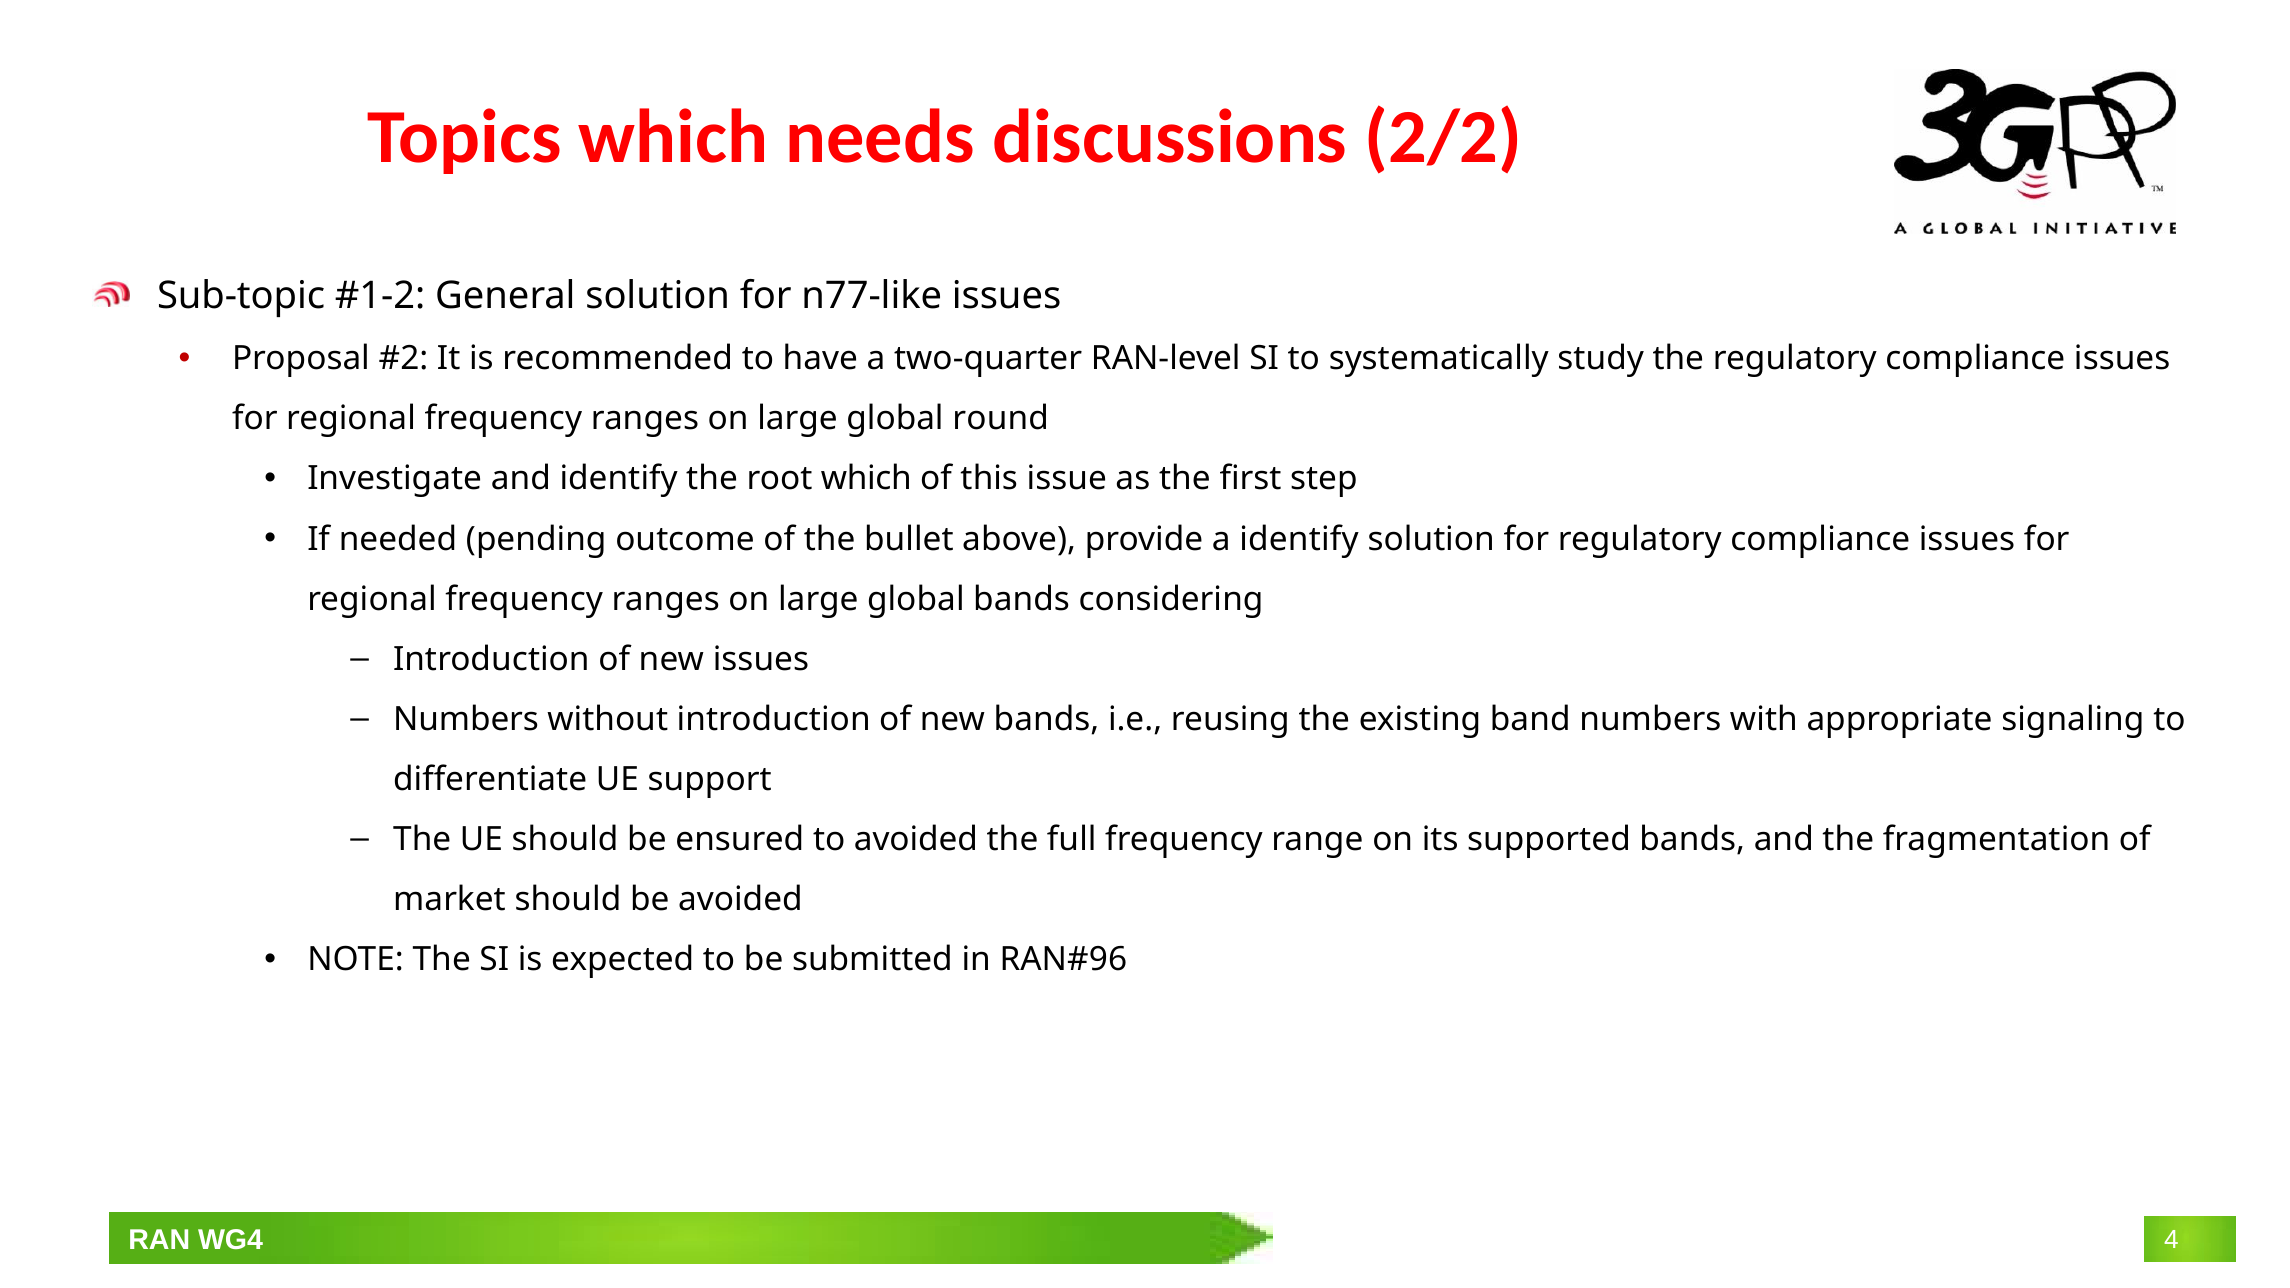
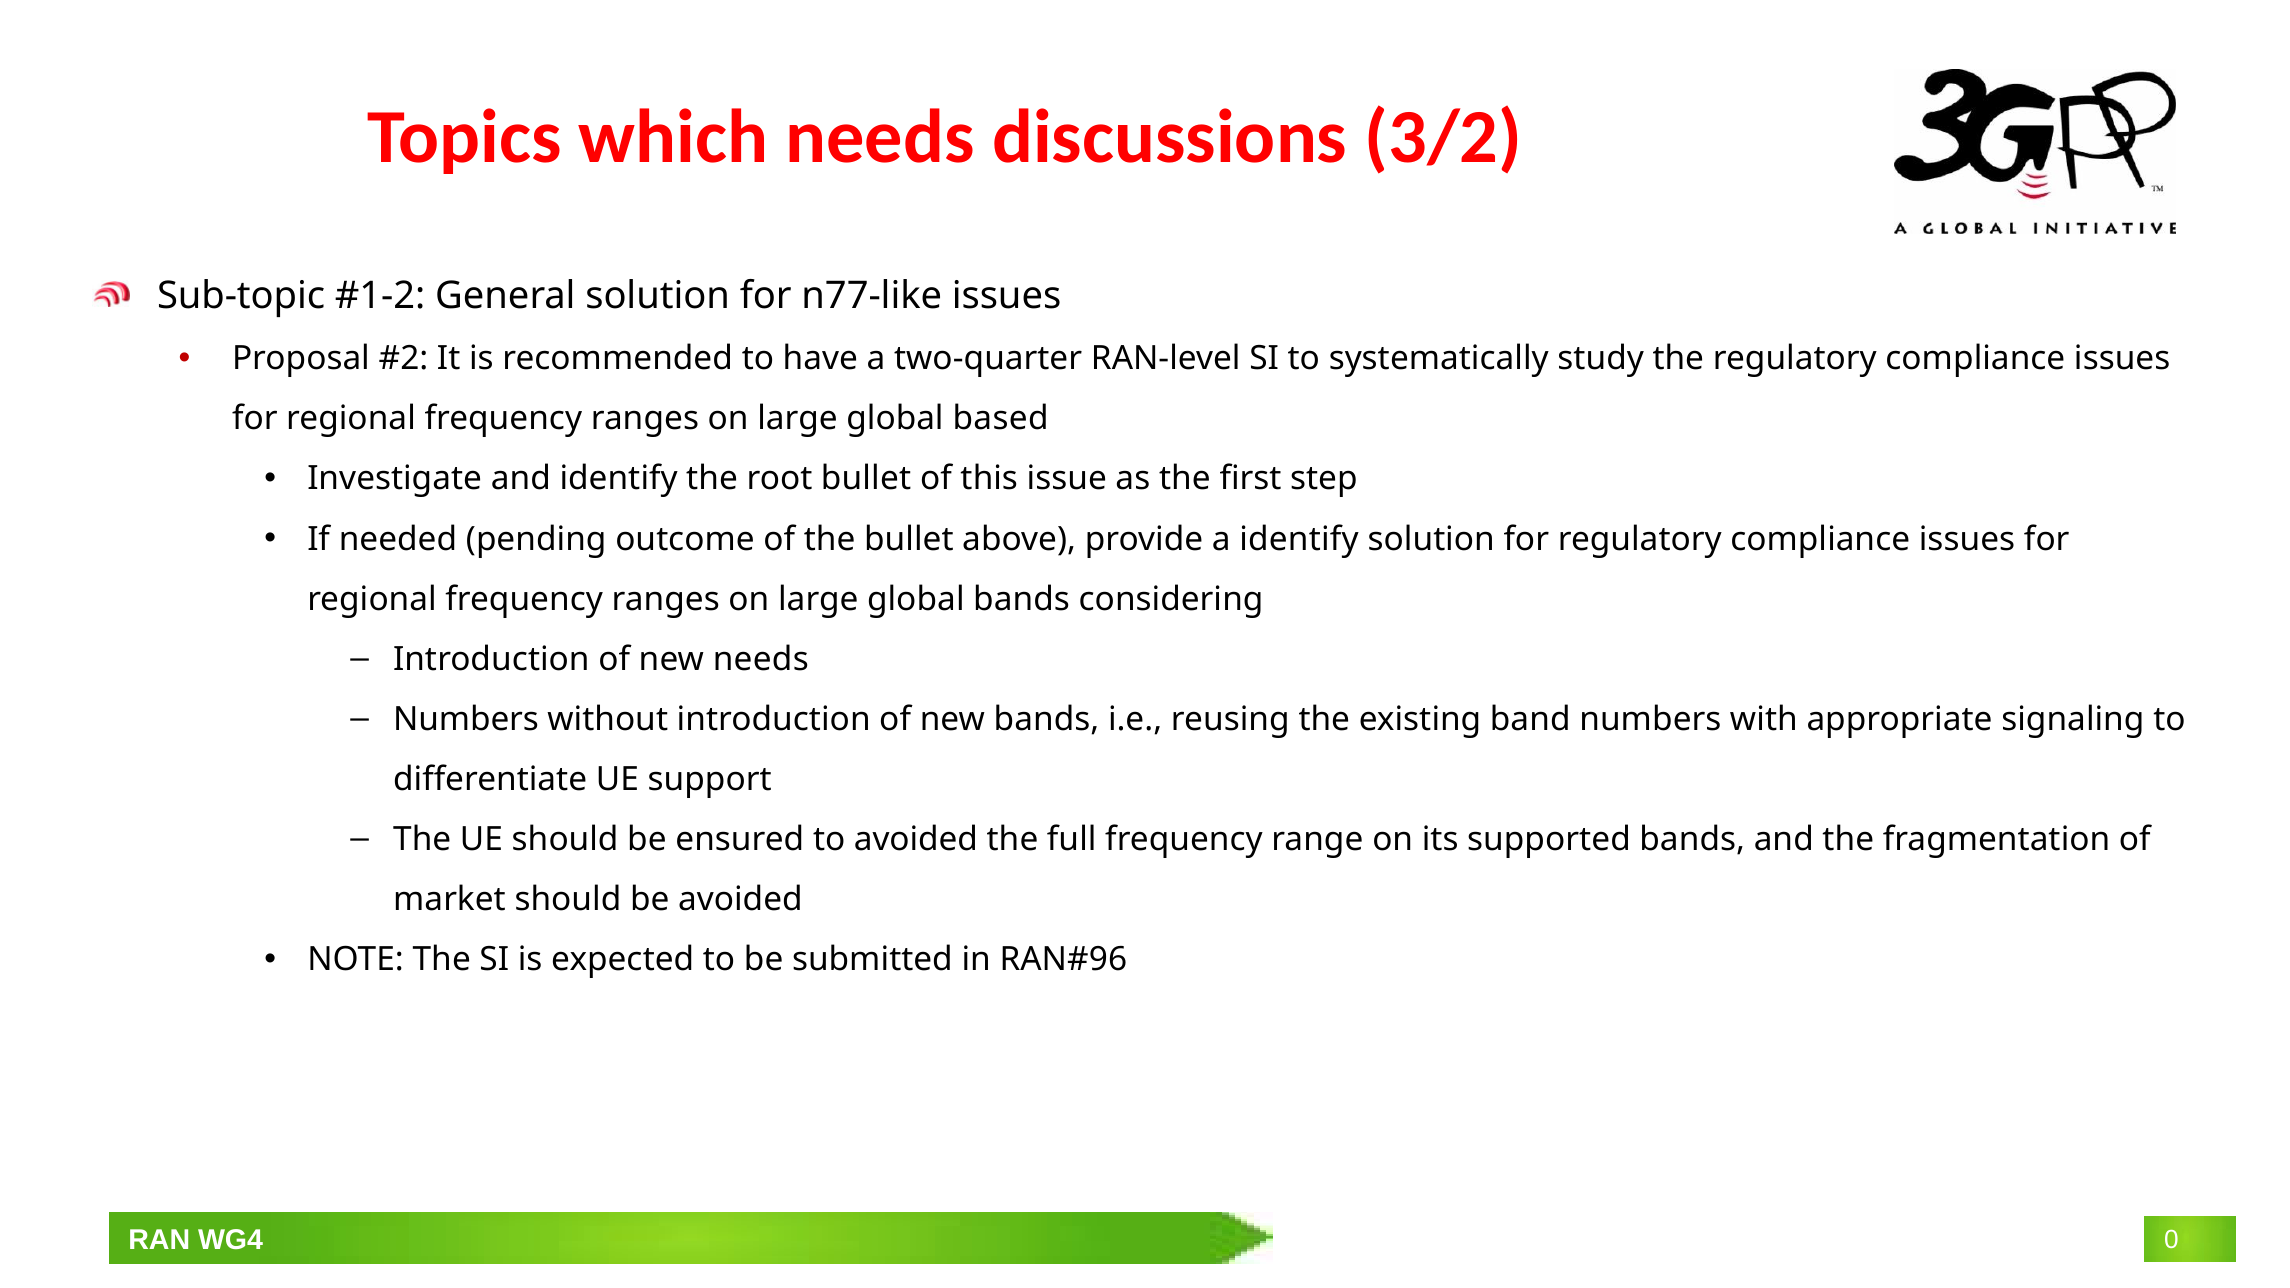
2/2: 2/2 -> 3/2 (1444, 137)
round: round -> based (1001, 419)
root which: which -> bullet (866, 479)
new issues: issues -> needs (761, 659)
4: 4 -> 0 (2171, 1240)
